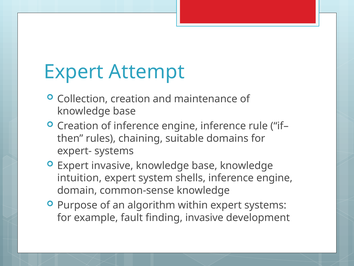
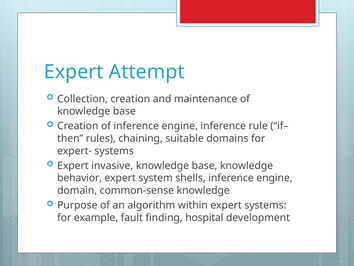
intuition: intuition -> behavior (80, 178)
finding invasive: invasive -> hospital (204, 217)
